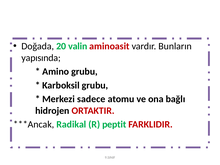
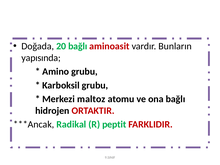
20 valin: valin -> bağlı (78, 46)
sadece: sadece -> maltoz (91, 99)
